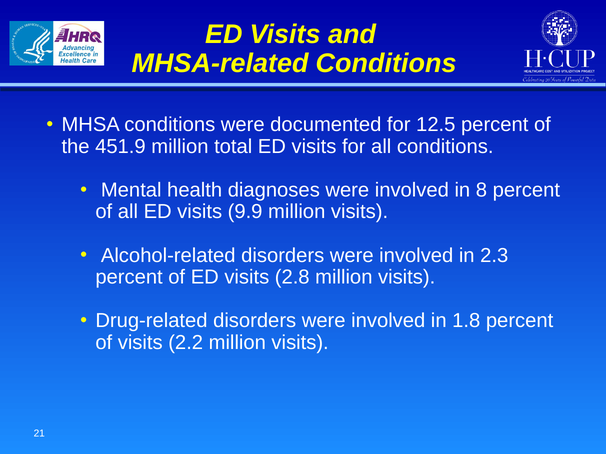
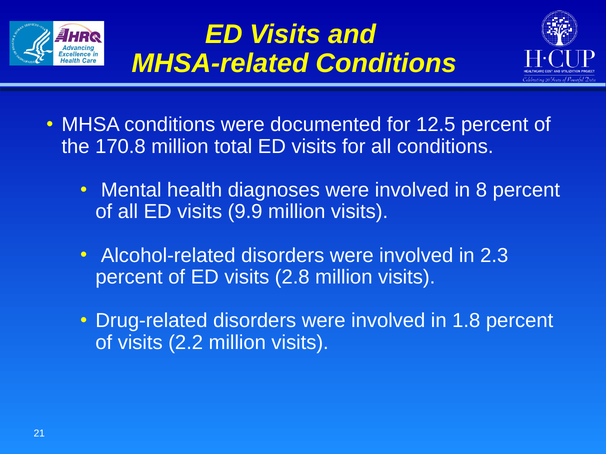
451.9: 451.9 -> 170.8 (120, 147)
